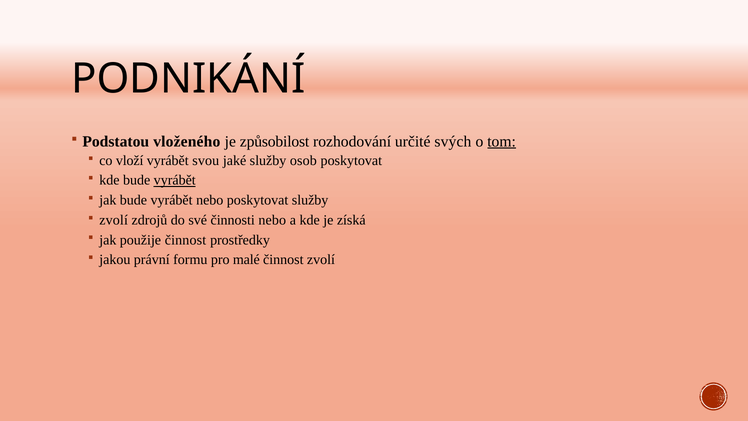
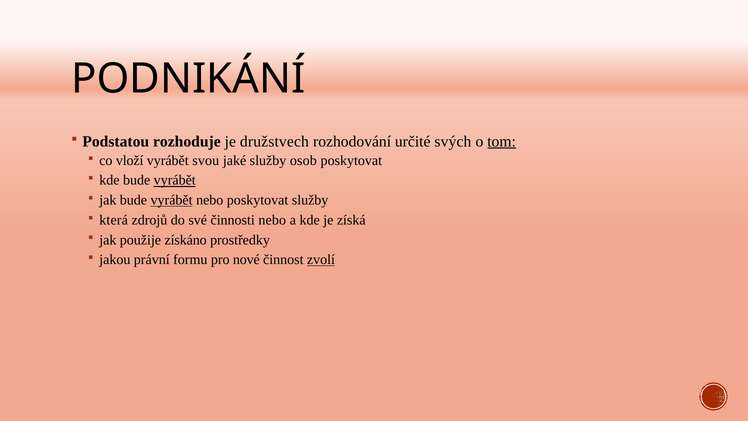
vloženého: vloženého -> rozhoduje (187, 141)
způsobilost: způsobilost -> družstvech (274, 141)
vyrábět underline: none -> present (172, 200)
zvolí: zvolí -> která (114, 220)
použije činnost: činnost -> získáno (186, 240)
malé: malé -> nové (246, 260)
zvolí underline: none -> present (321, 260)
